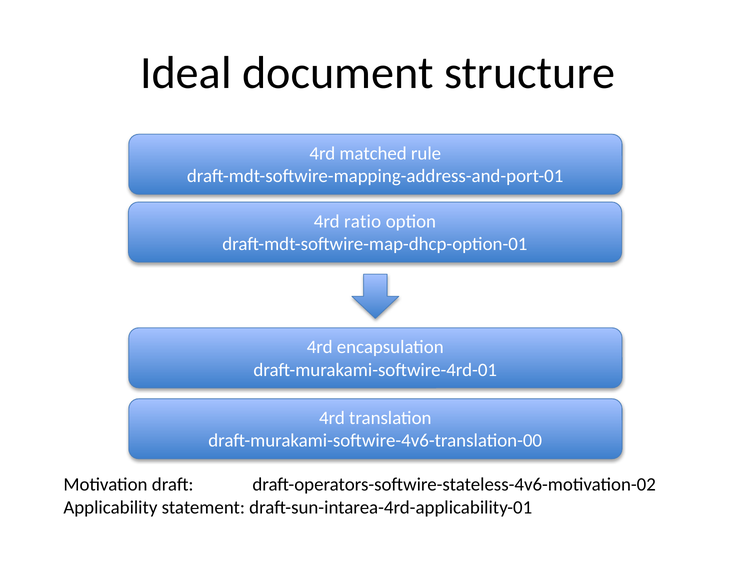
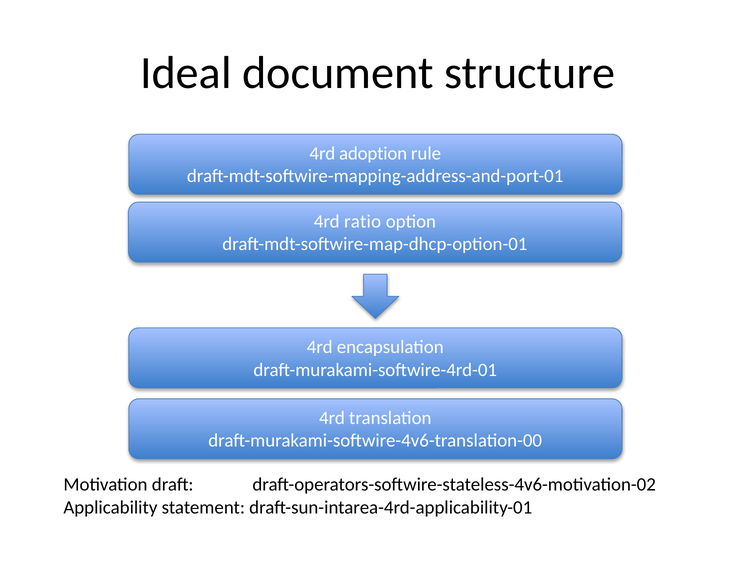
matched: matched -> adoption (373, 154)
